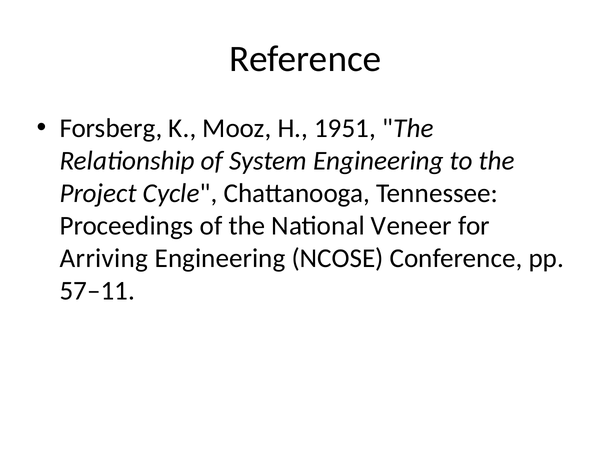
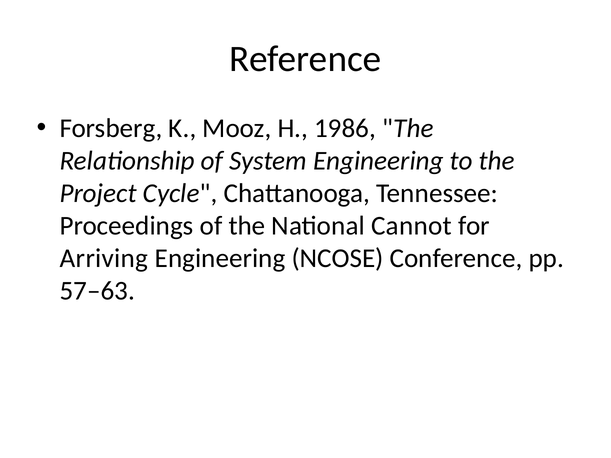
1951: 1951 -> 1986 (345, 128)
Veneer: Veneer -> Cannot (411, 226)
57–11: 57–11 -> 57–63 (97, 291)
